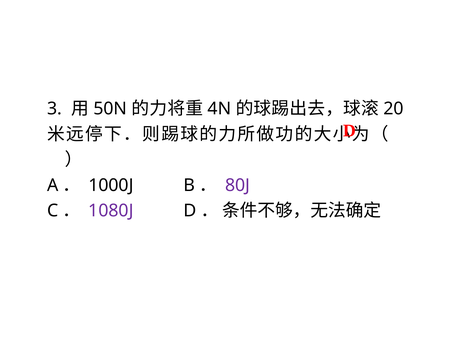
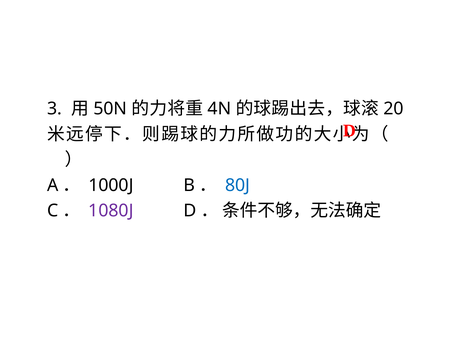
80J colour: purple -> blue (238, 185)
